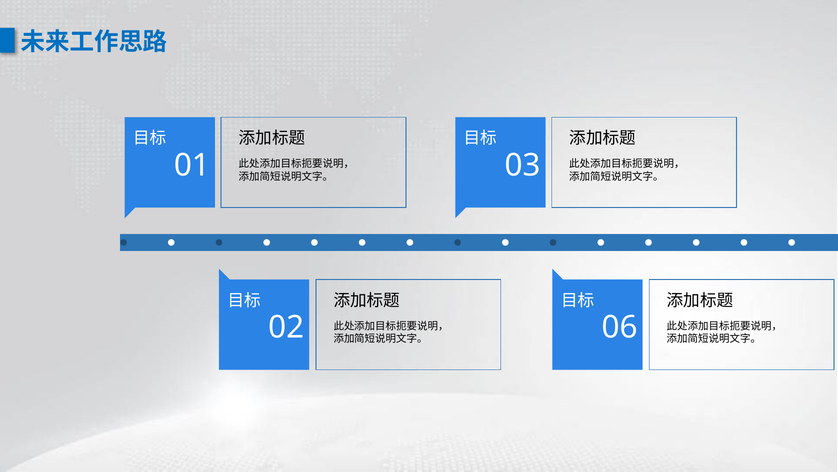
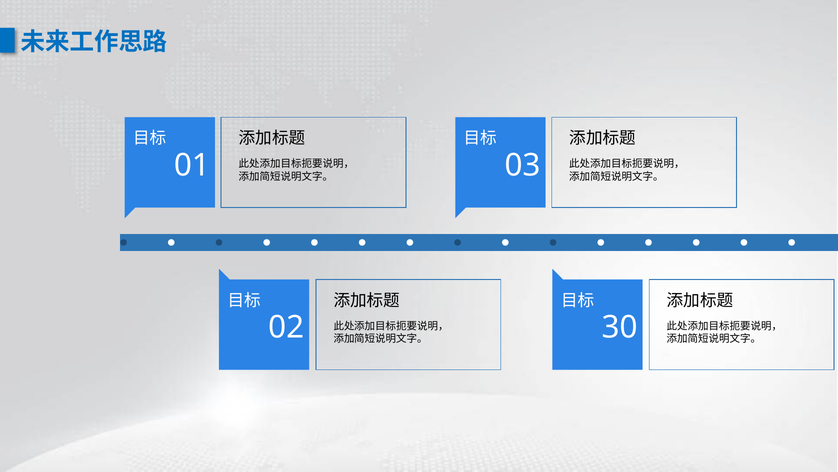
06: 06 -> 30 (620, 327)
